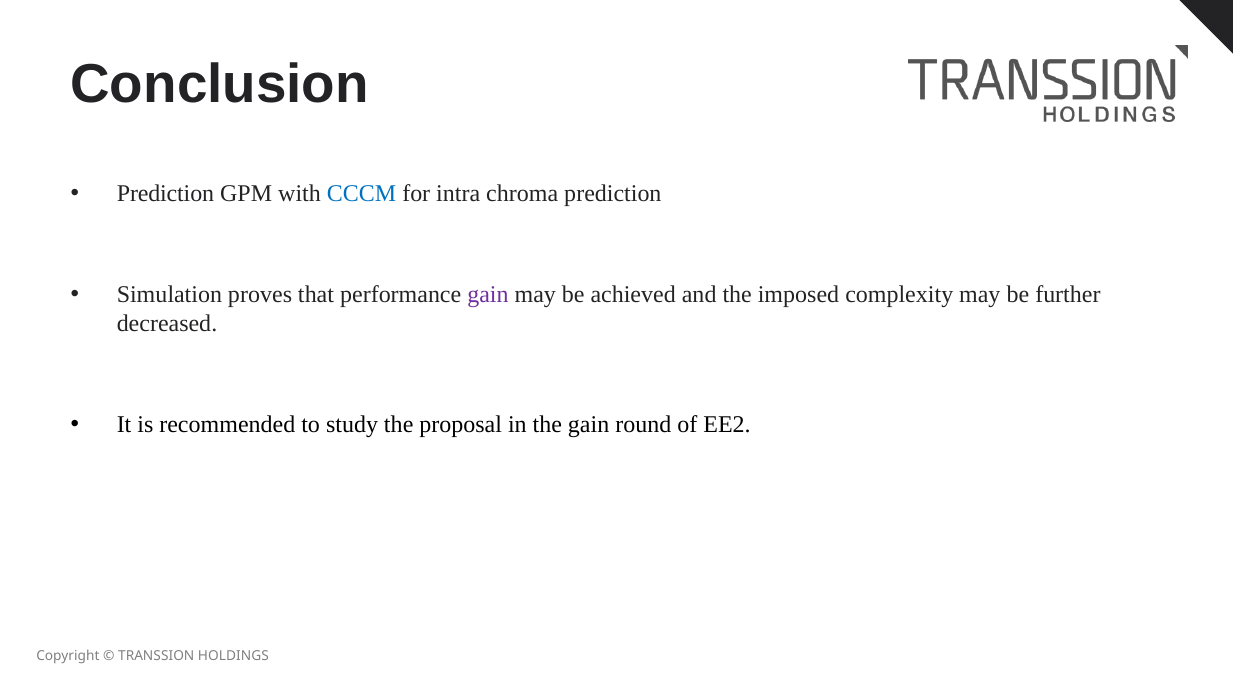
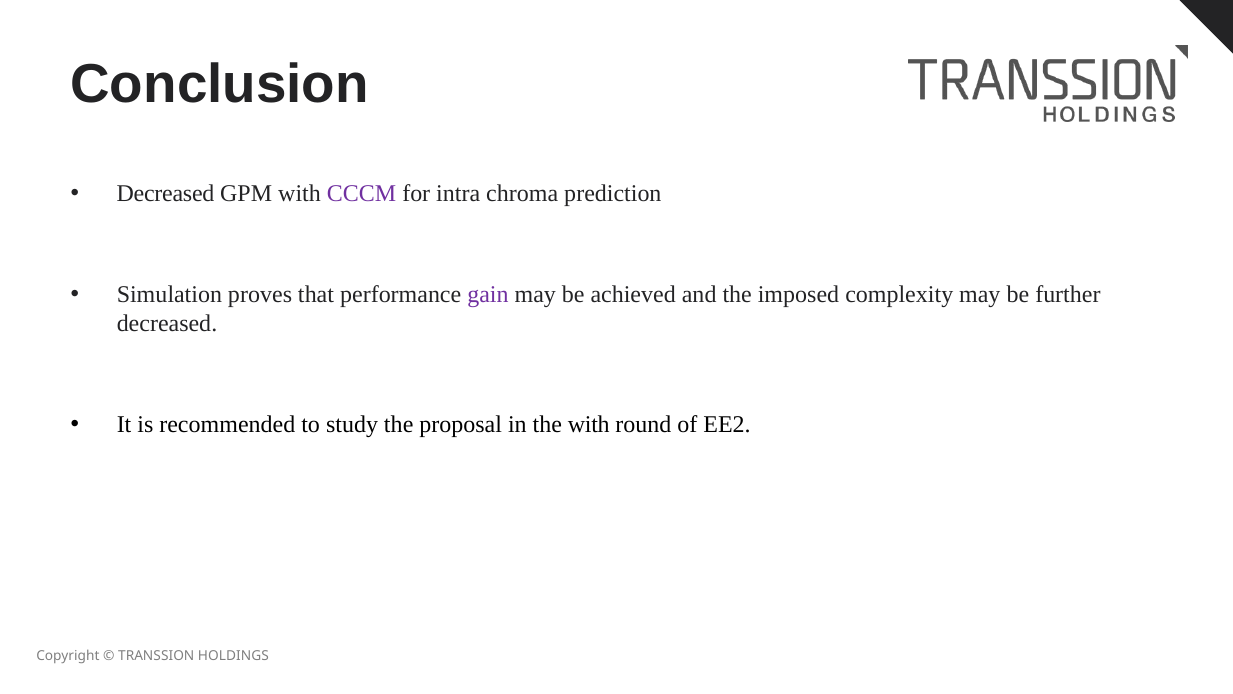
Prediction: Prediction -> Decreased (166, 194)
CCCM colour: blue -> purple (361, 194)
the gain: gain -> with (589, 425)
